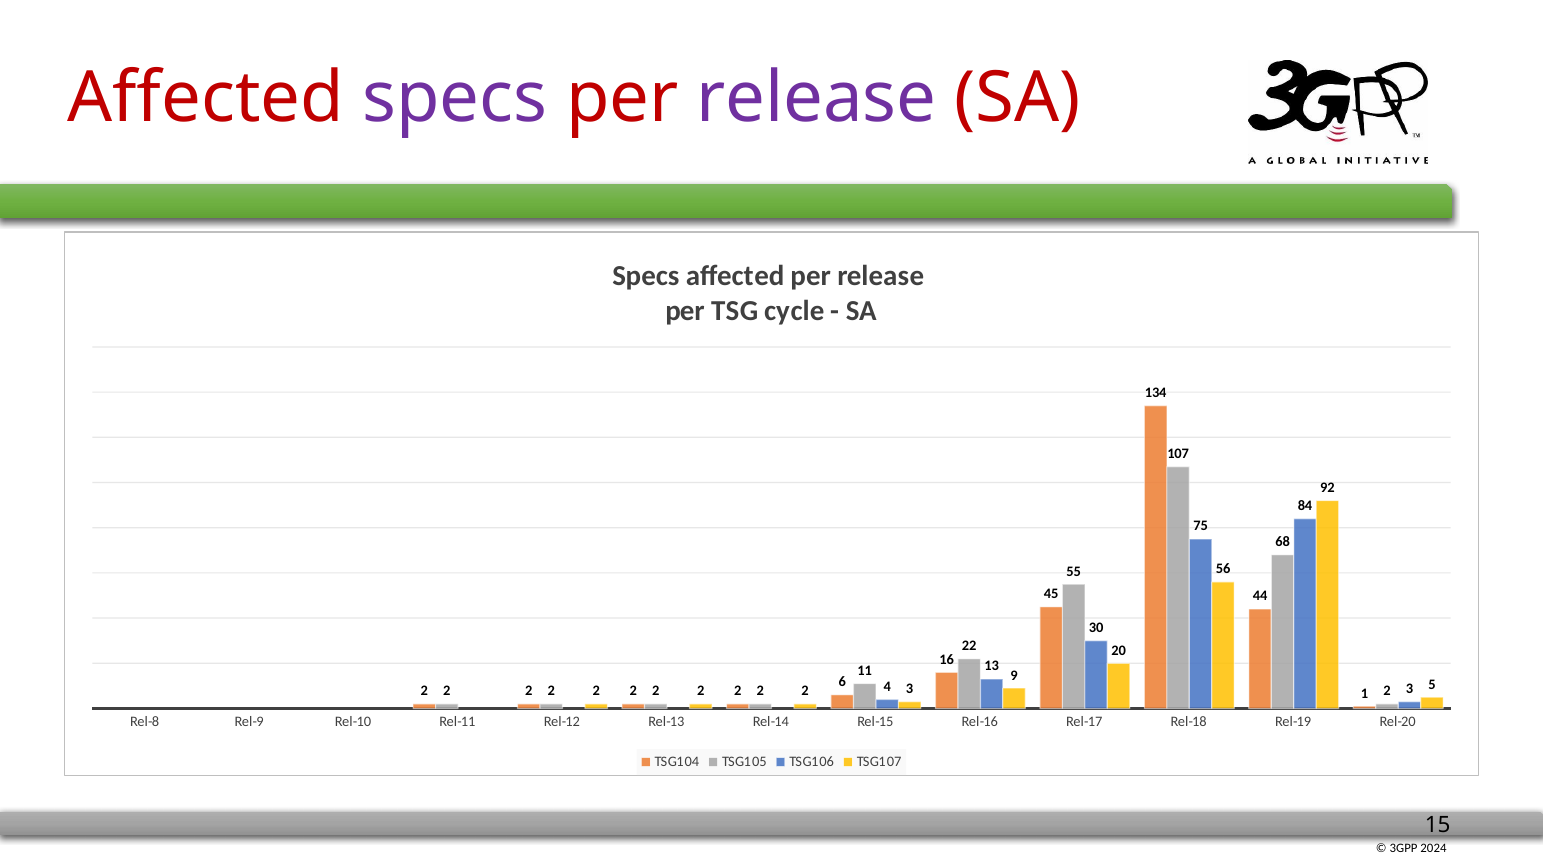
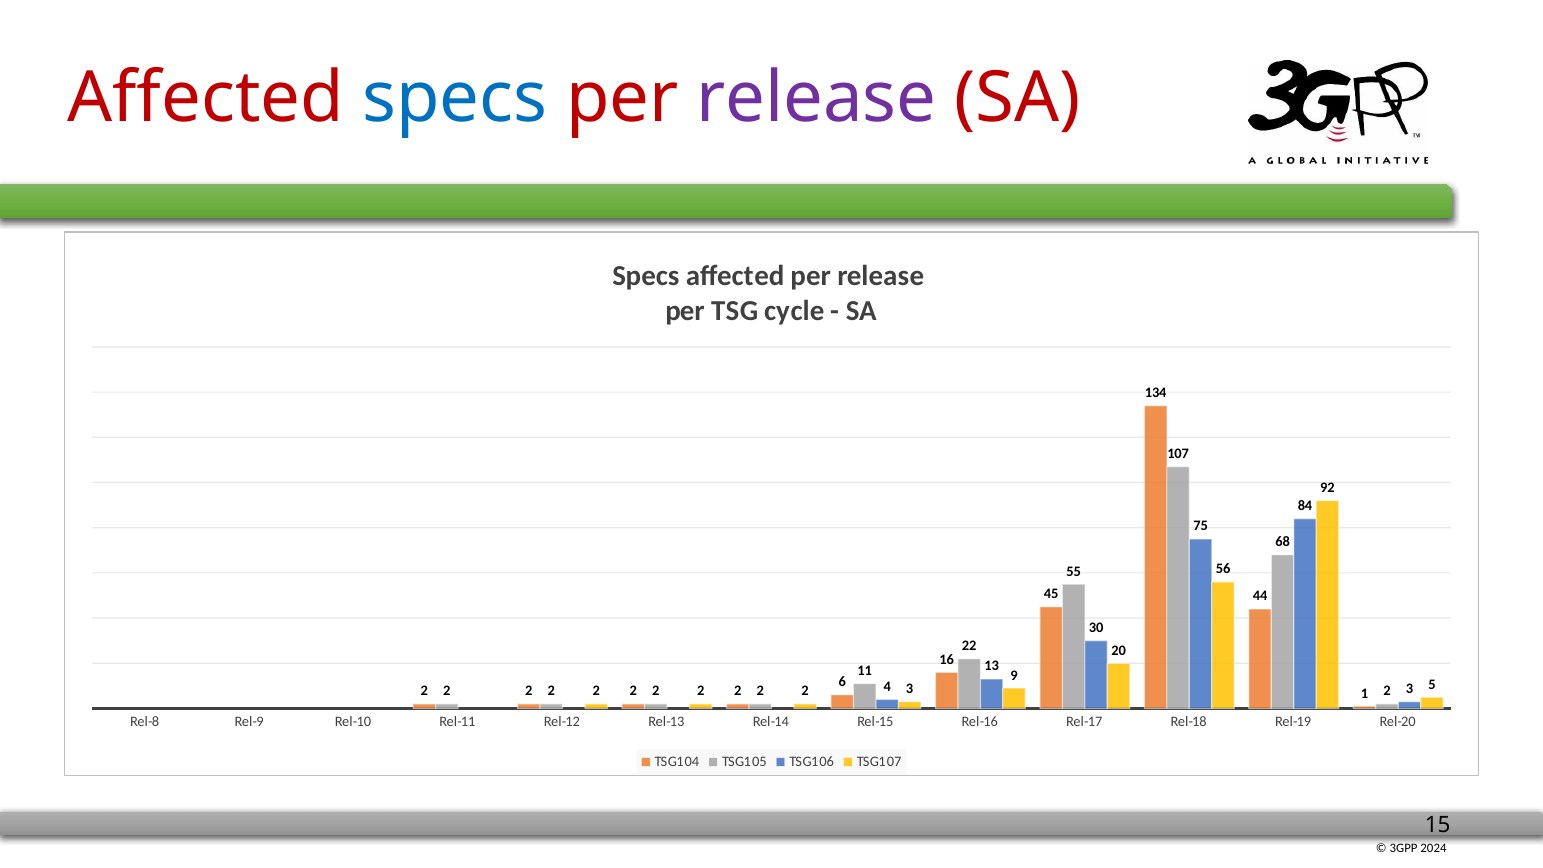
specs colour: purple -> blue (455, 98)
